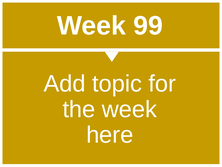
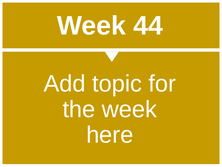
99: 99 -> 44 (148, 26)
